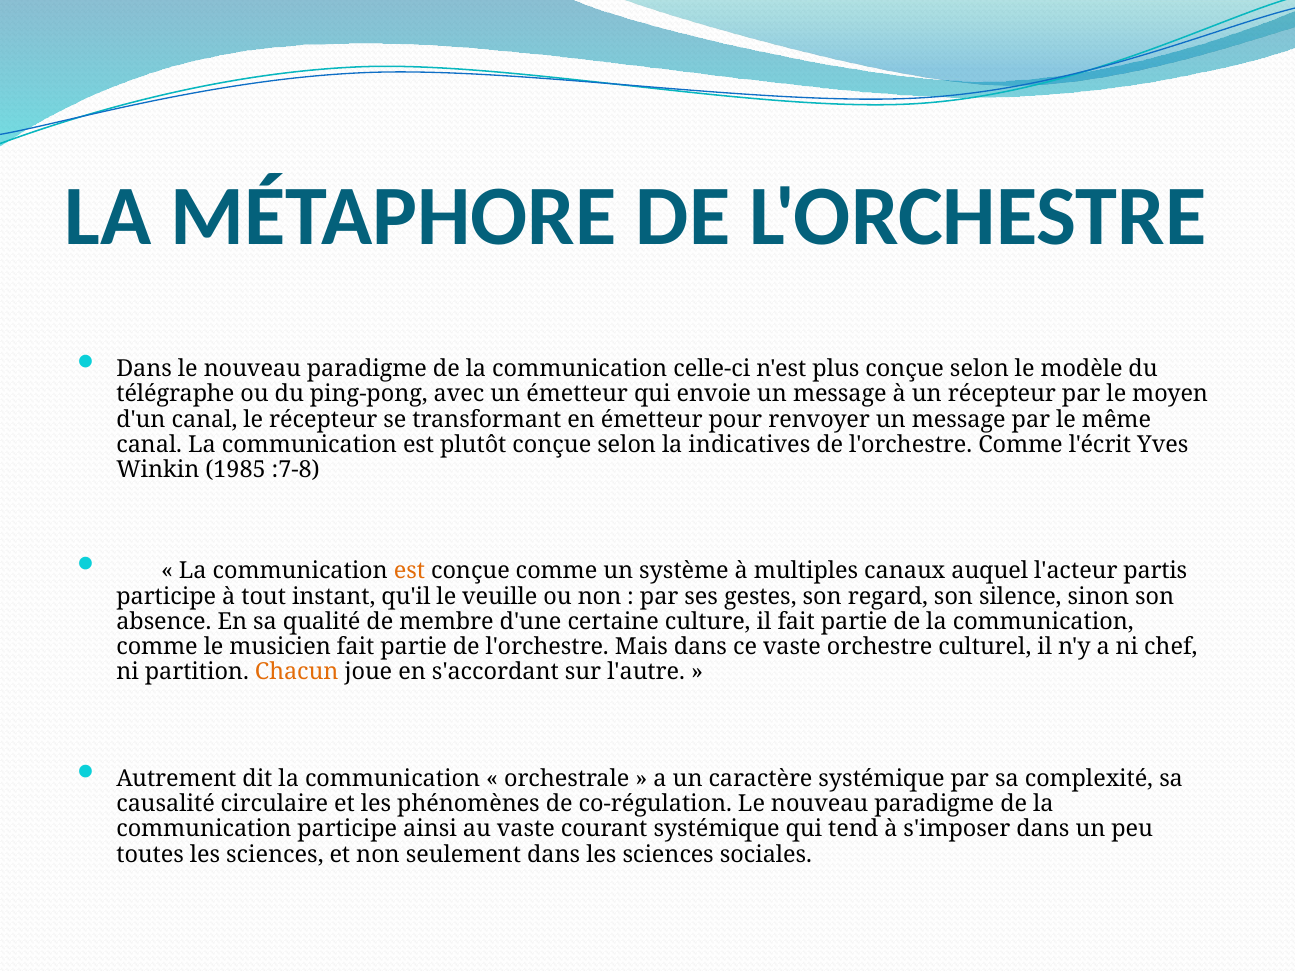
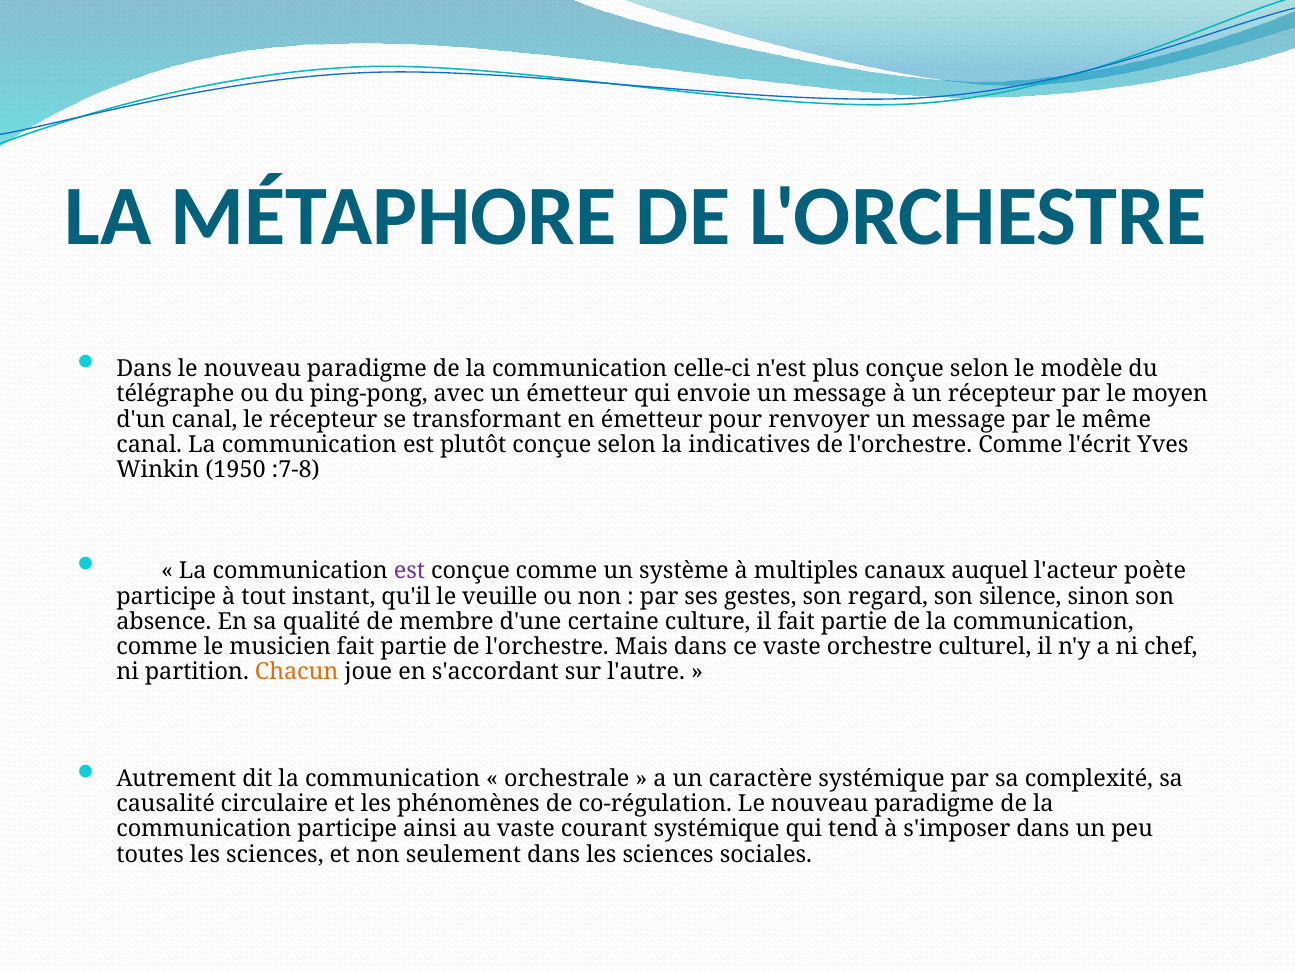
1985: 1985 -> 1950 (235, 470)
est colour: orange -> purple (409, 571)
partis: partis -> poète (1155, 571)
